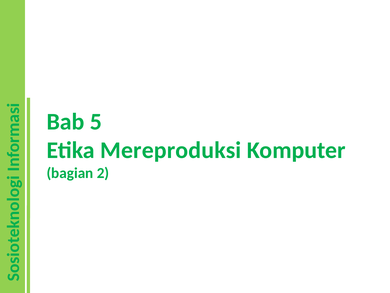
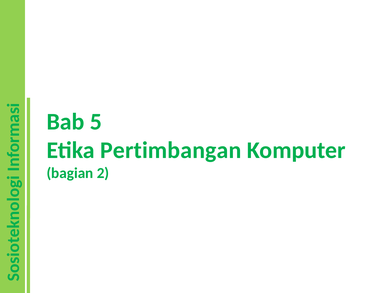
Mereproduksi: Mereproduksi -> Pertimbangan (171, 150)
